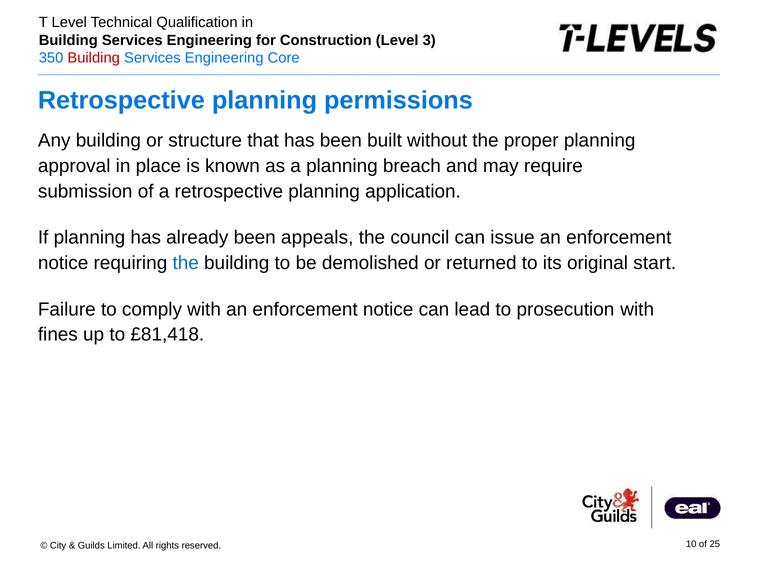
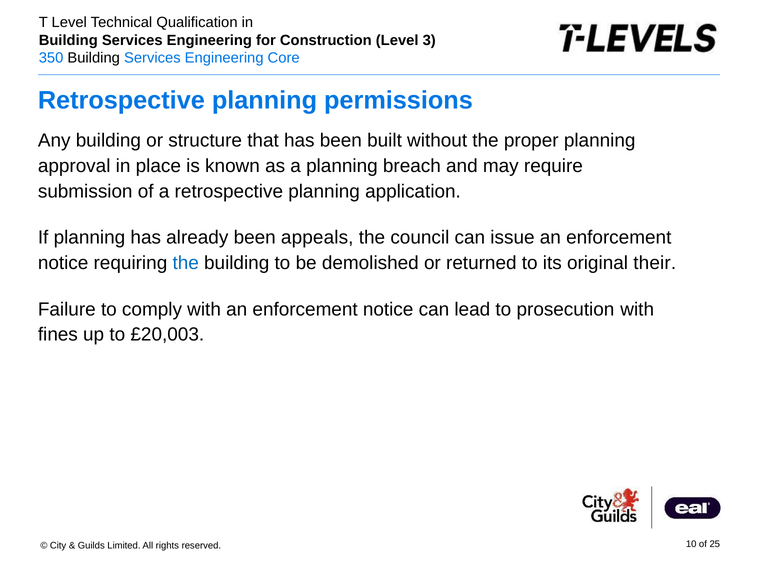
Building colour: red -> black (94, 58)
start: start -> their (655, 263)
£81,418: £81,418 -> £20,003 (167, 334)
